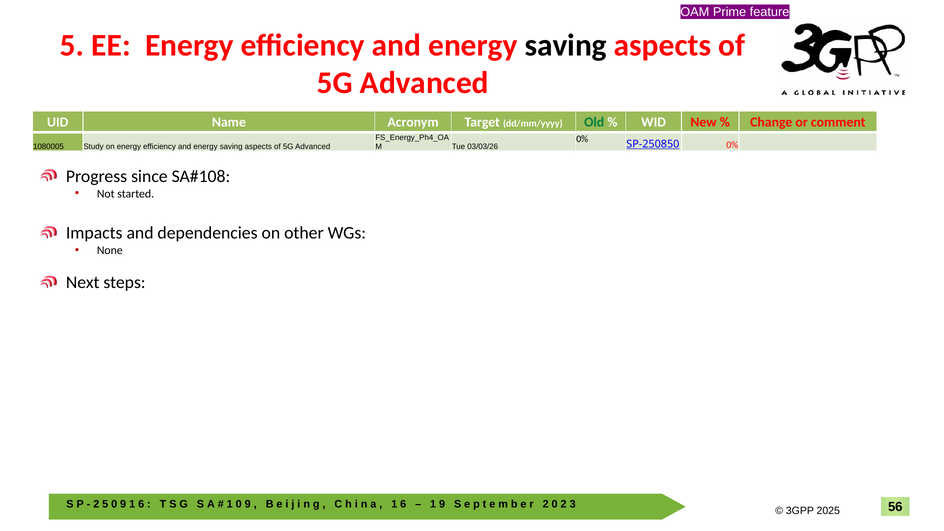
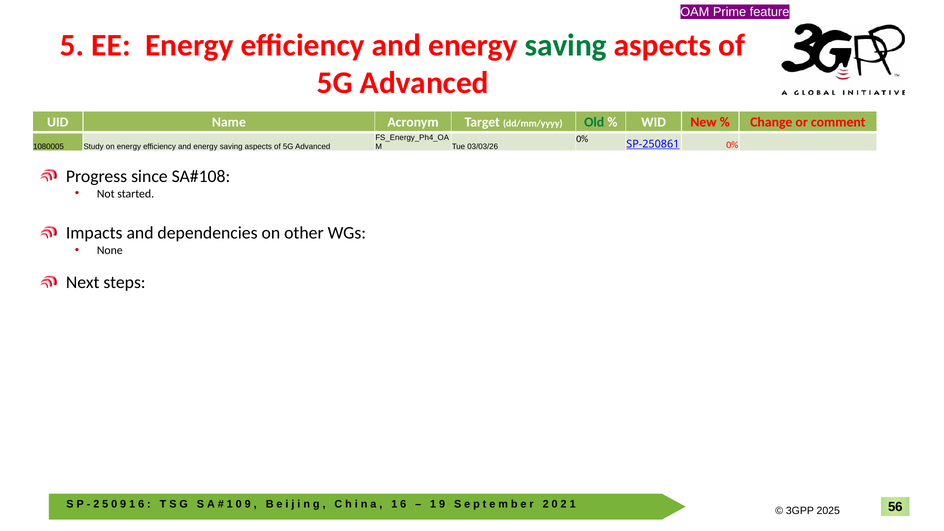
saving colour: black -> green (566, 45)
SP-250850: SP-250850 -> SP-250861 (653, 144)
3: 3 -> 1 (573, 504)
